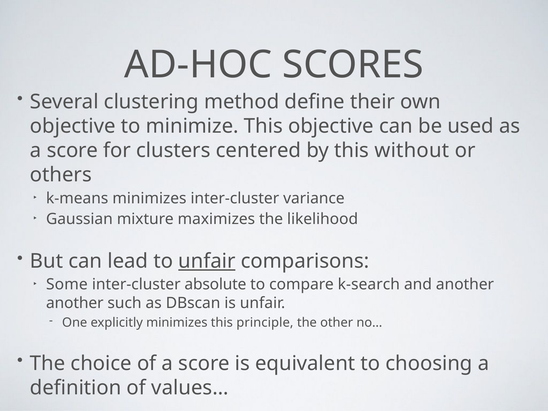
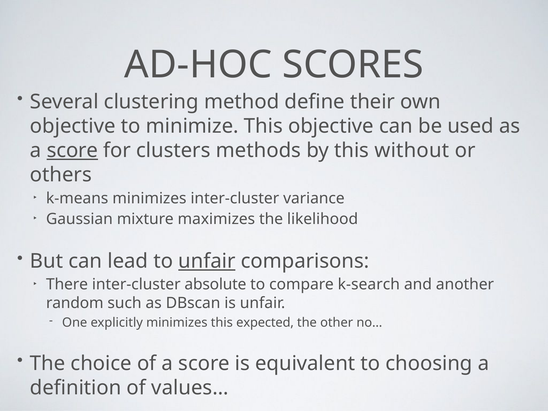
score underline: none -> present (72, 151)
centered: centered -> methods (258, 151)
Some: Some -> There (67, 285)
another: another -> random (75, 303)
principle: principle -> expected (265, 323)
